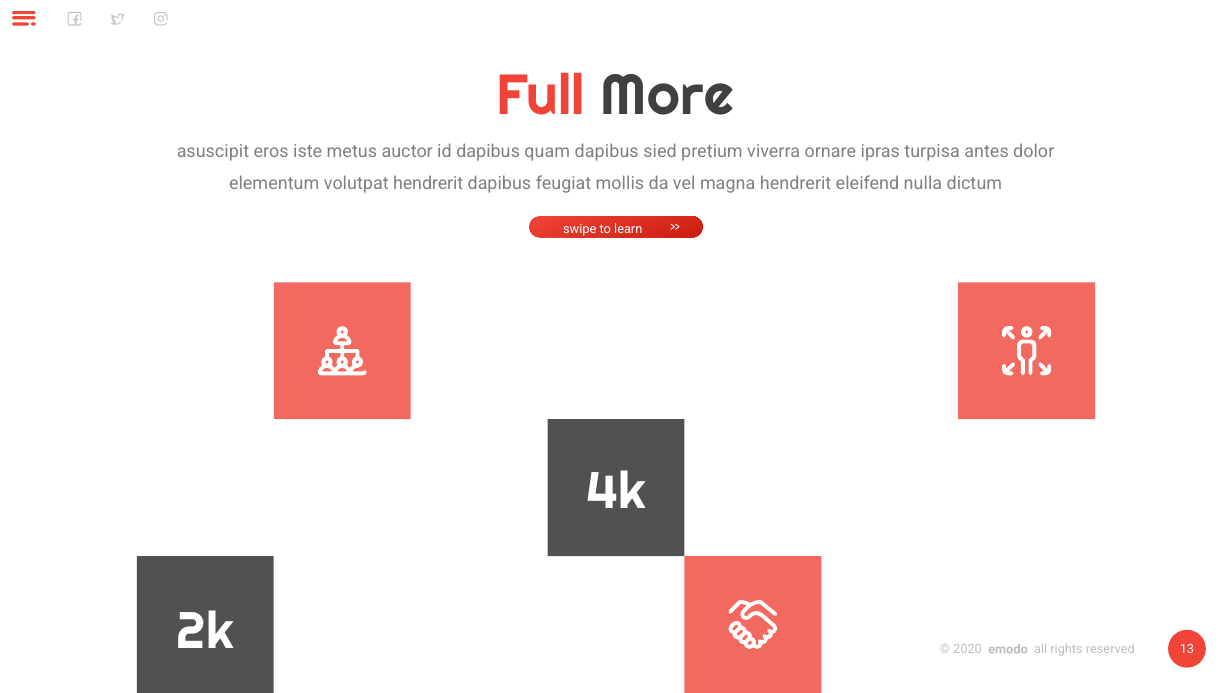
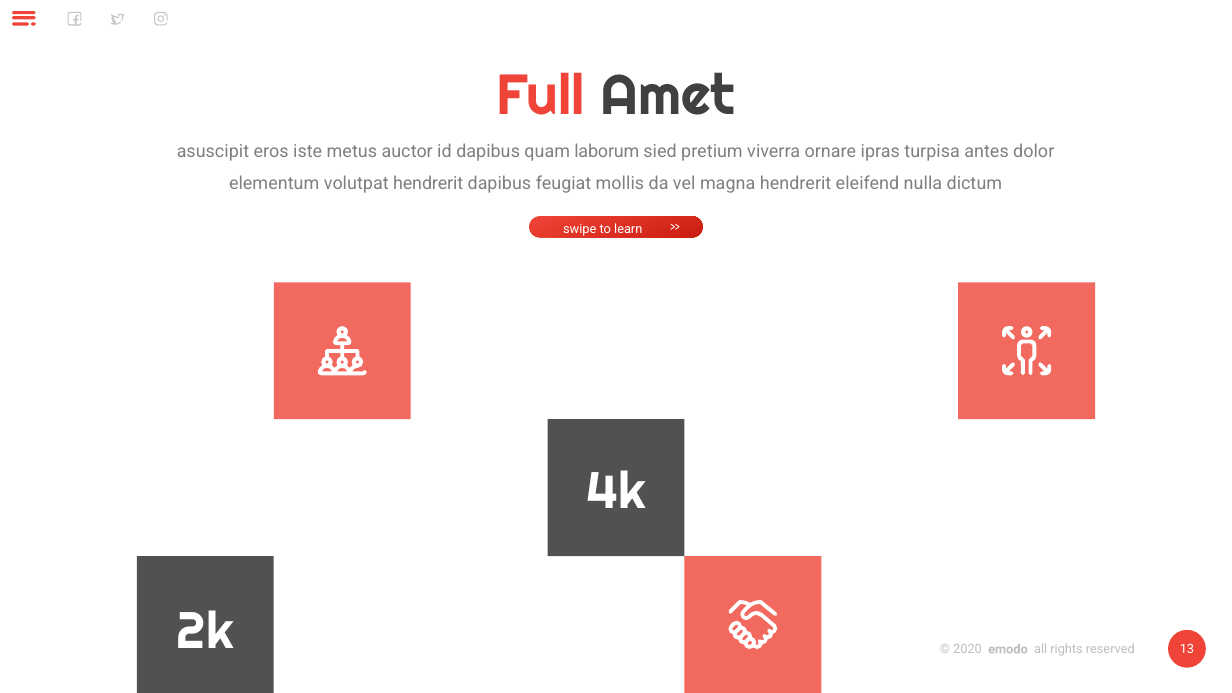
More: More -> Amet (668, 96)
quam dapibus: dapibus -> laborum (607, 152)
